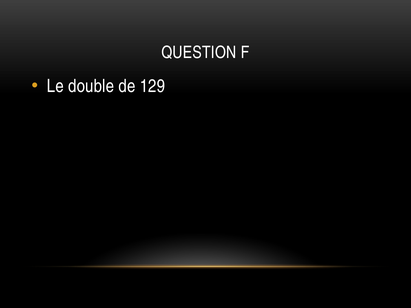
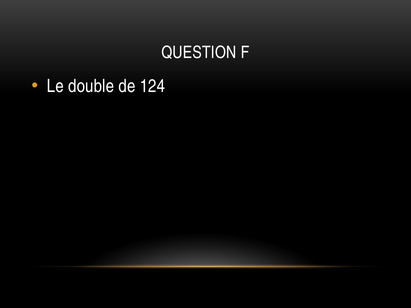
129: 129 -> 124 (152, 86)
